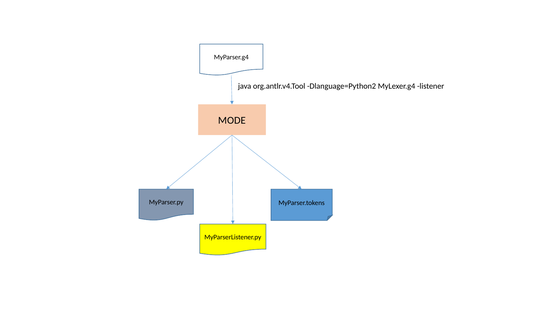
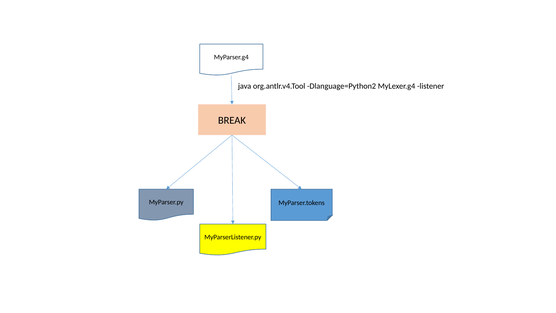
MODE: MODE -> BREAK (232, 120)
